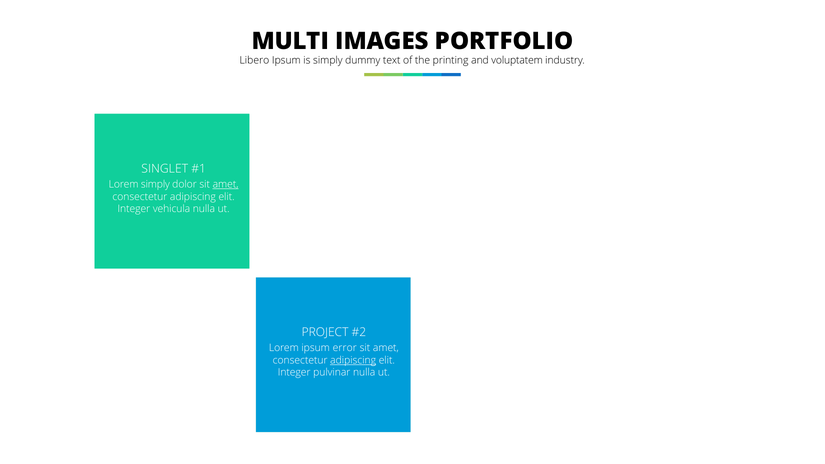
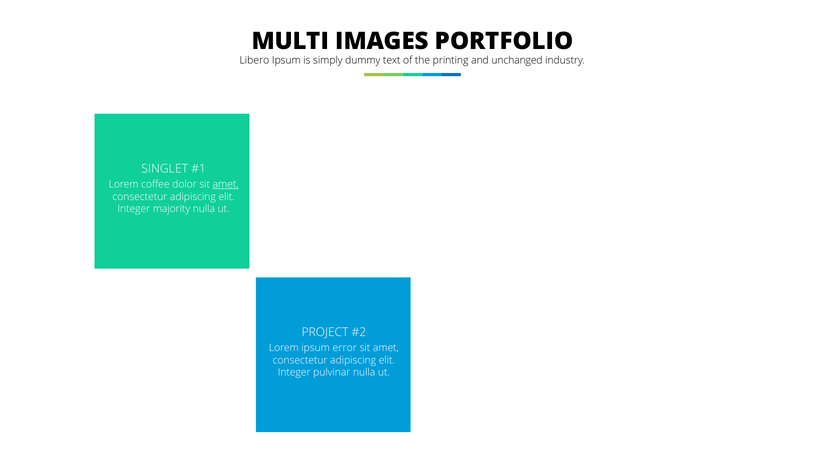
voluptatem: voluptatem -> unchanged (517, 61)
Lorem simply: simply -> coffee (155, 184)
vehicula: vehicula -> majority (172, 209)
adipiscing underline: present -> none (353, 360)
